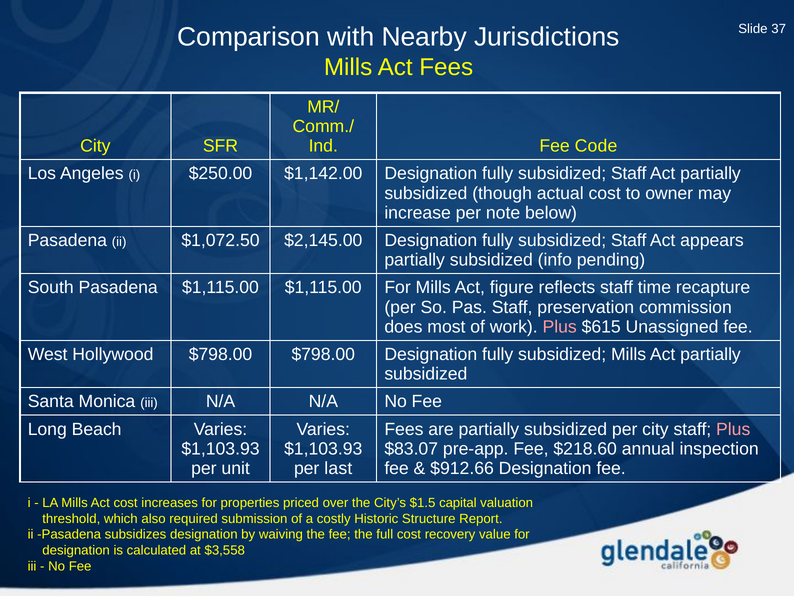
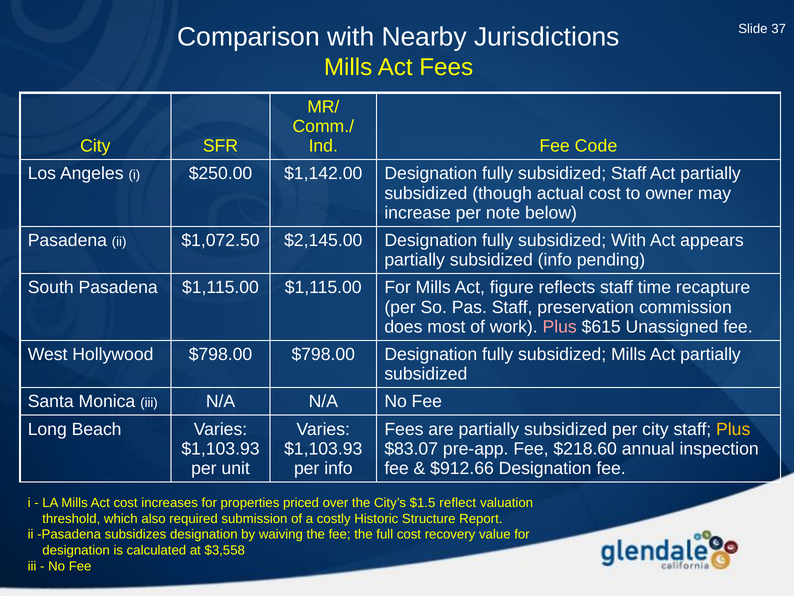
Staff: Staff -> With (629, 240)
Plus colour: pink -> yellow (733, 429)
per last: last -> info (338, 468)
capital: capital -> reflect (458, 502)
